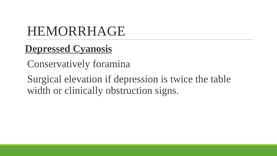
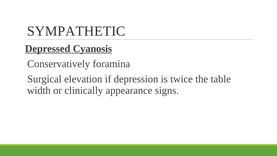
HEMORRHAGE: HEMORRHAGE -> SYMPATHETIC (76, 31)
obstruction: obstruction -> appearance (129, 90)
